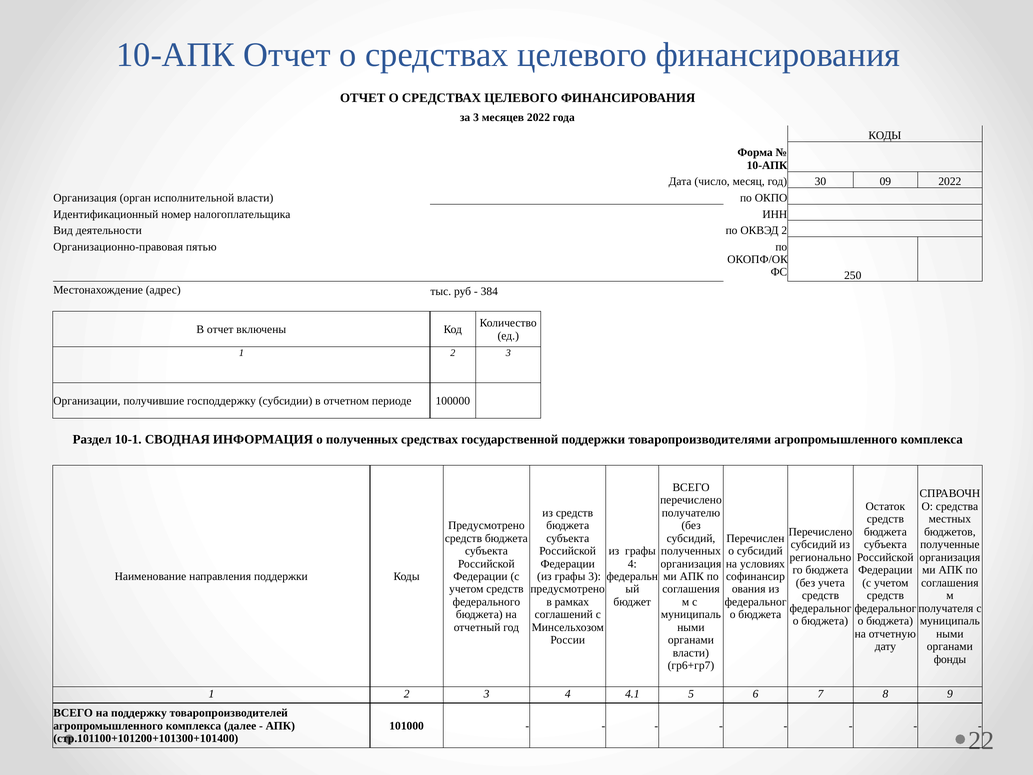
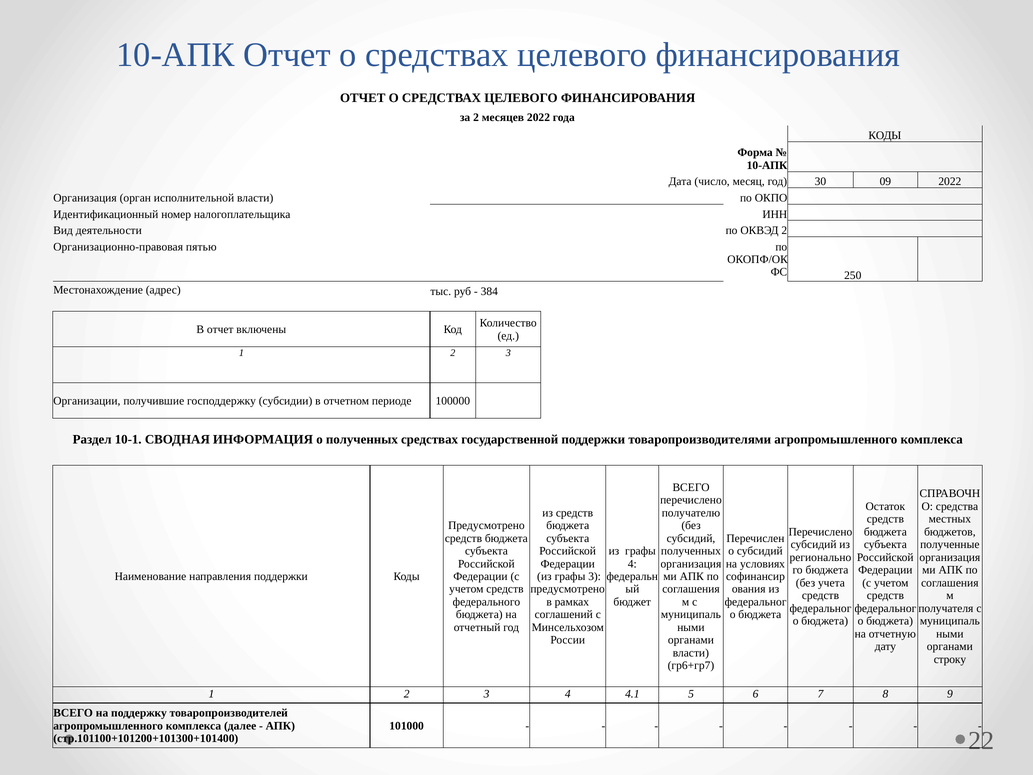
за 3: 3 -> 2 (476, 118)
фонды: фонды -> строку (950, 659)
